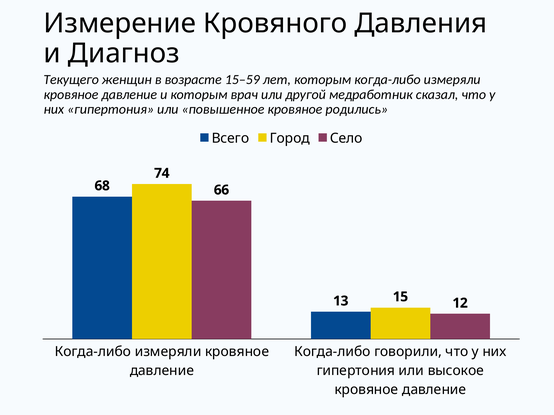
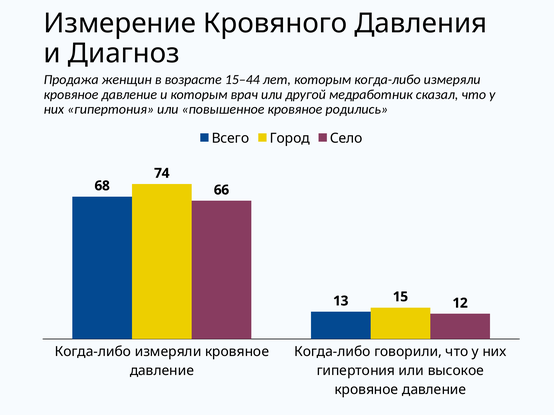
Текущего: Текущего -> Продажа (71, 80)
15–59: 15–59 -> 15–44 (242, 80)
